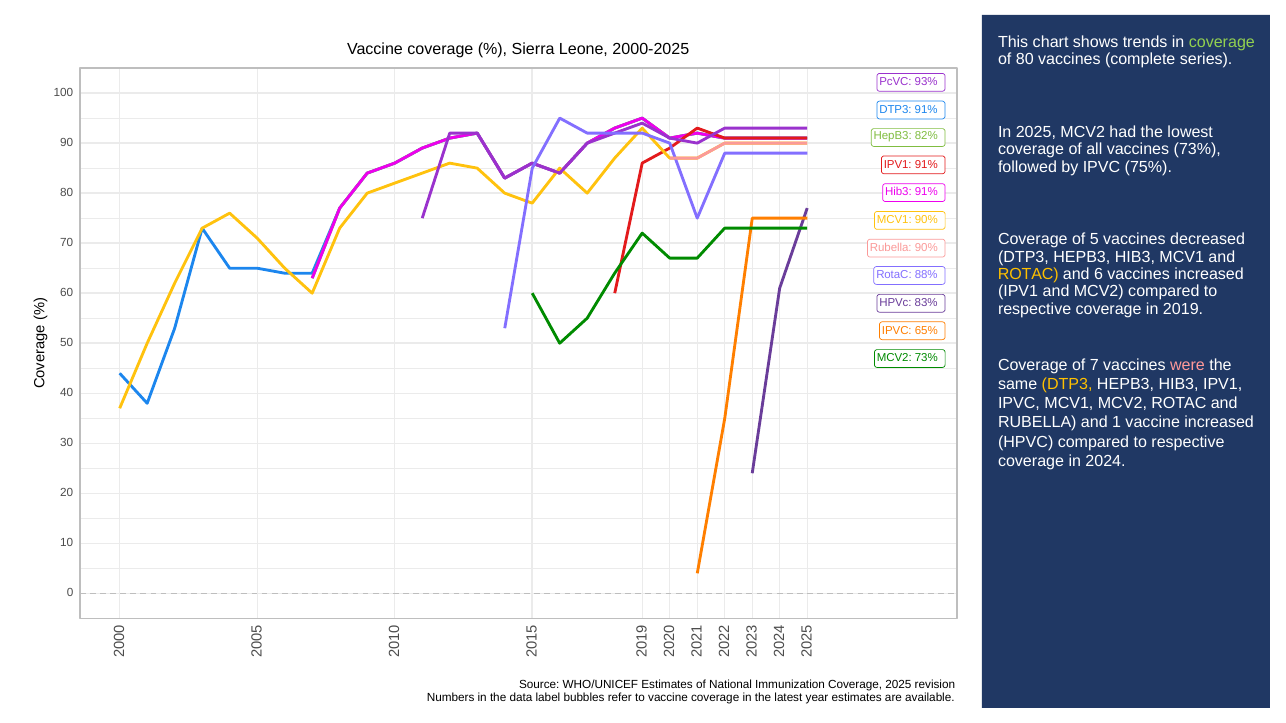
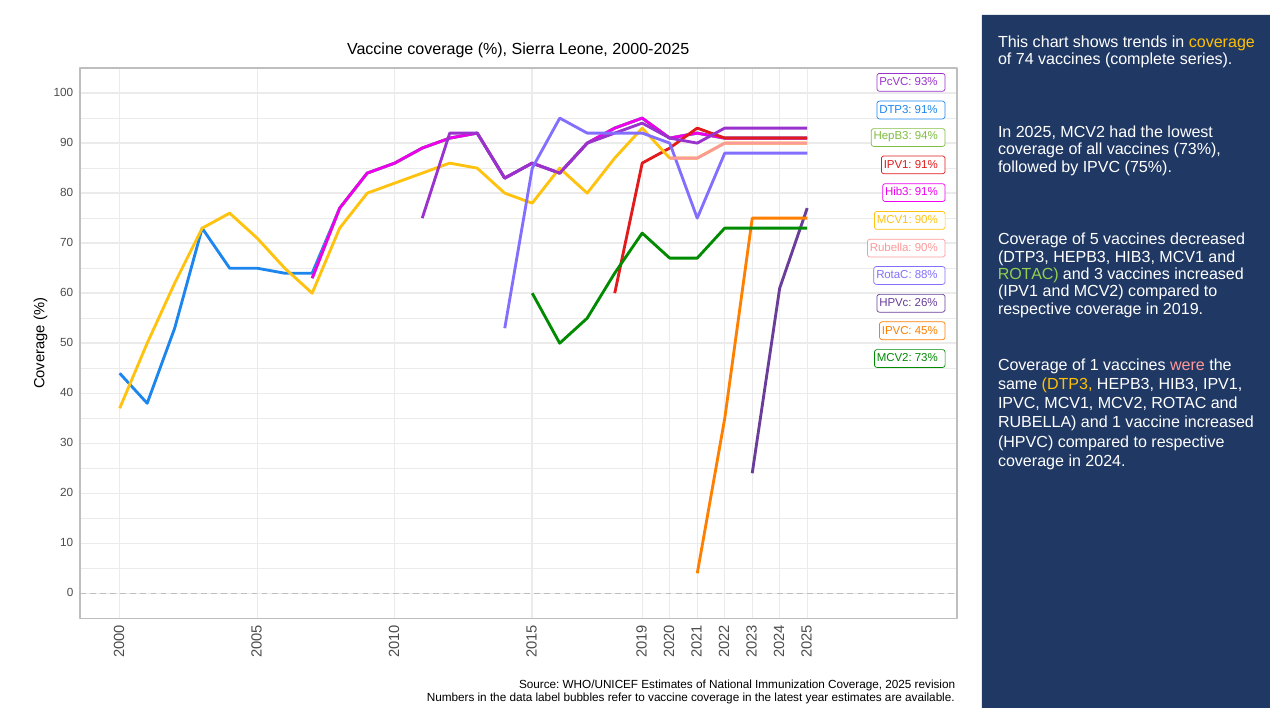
coverage colour: light green -> yellow (1222, 42)
of 80: 80 -> 74 (1025, 60)
82%: 82% -> 94% (926, 136)
ROTAC colour: yellow -> light green (1028, 274)
and 6: 6 -> 3 (1099, 274)
83%: 83% -> 26% (926, 303)
65%: 65% -> 45% (926, 330)
of 7: 7 -> 1 (1094, 365)
